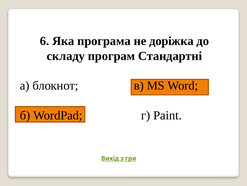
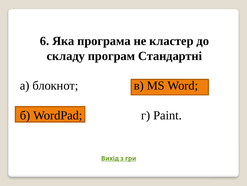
доріжка: доріжка -> кластер (171, 41)
